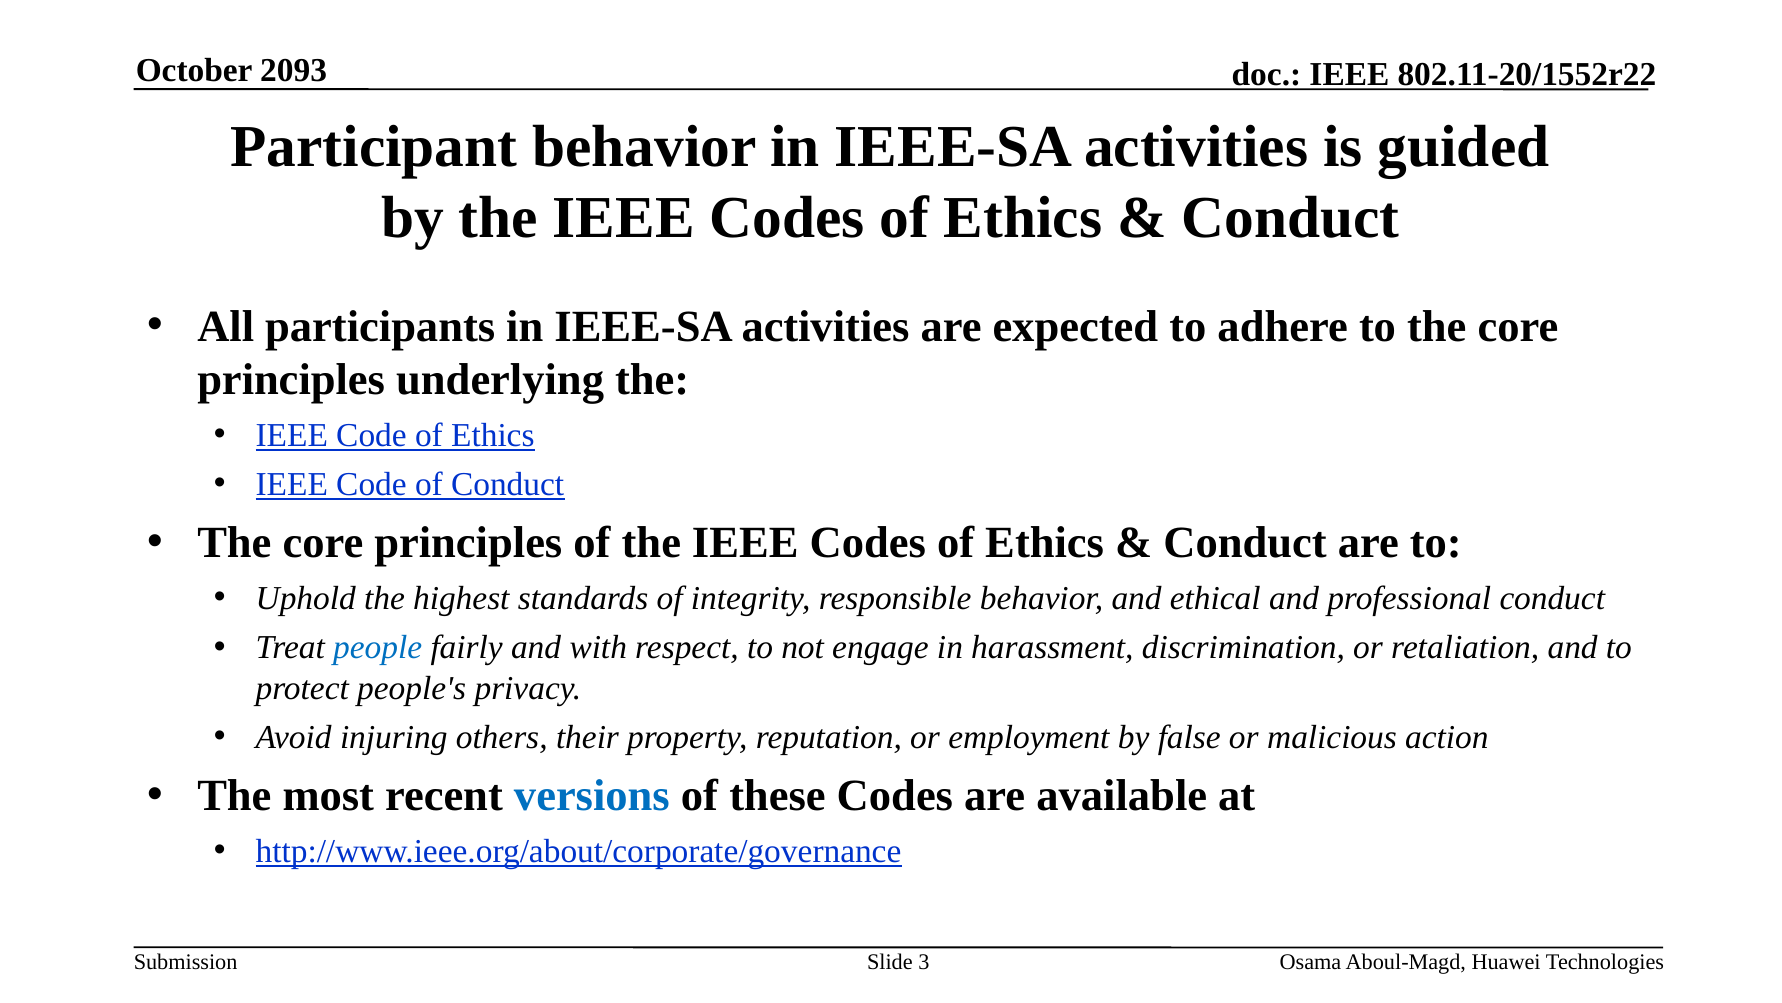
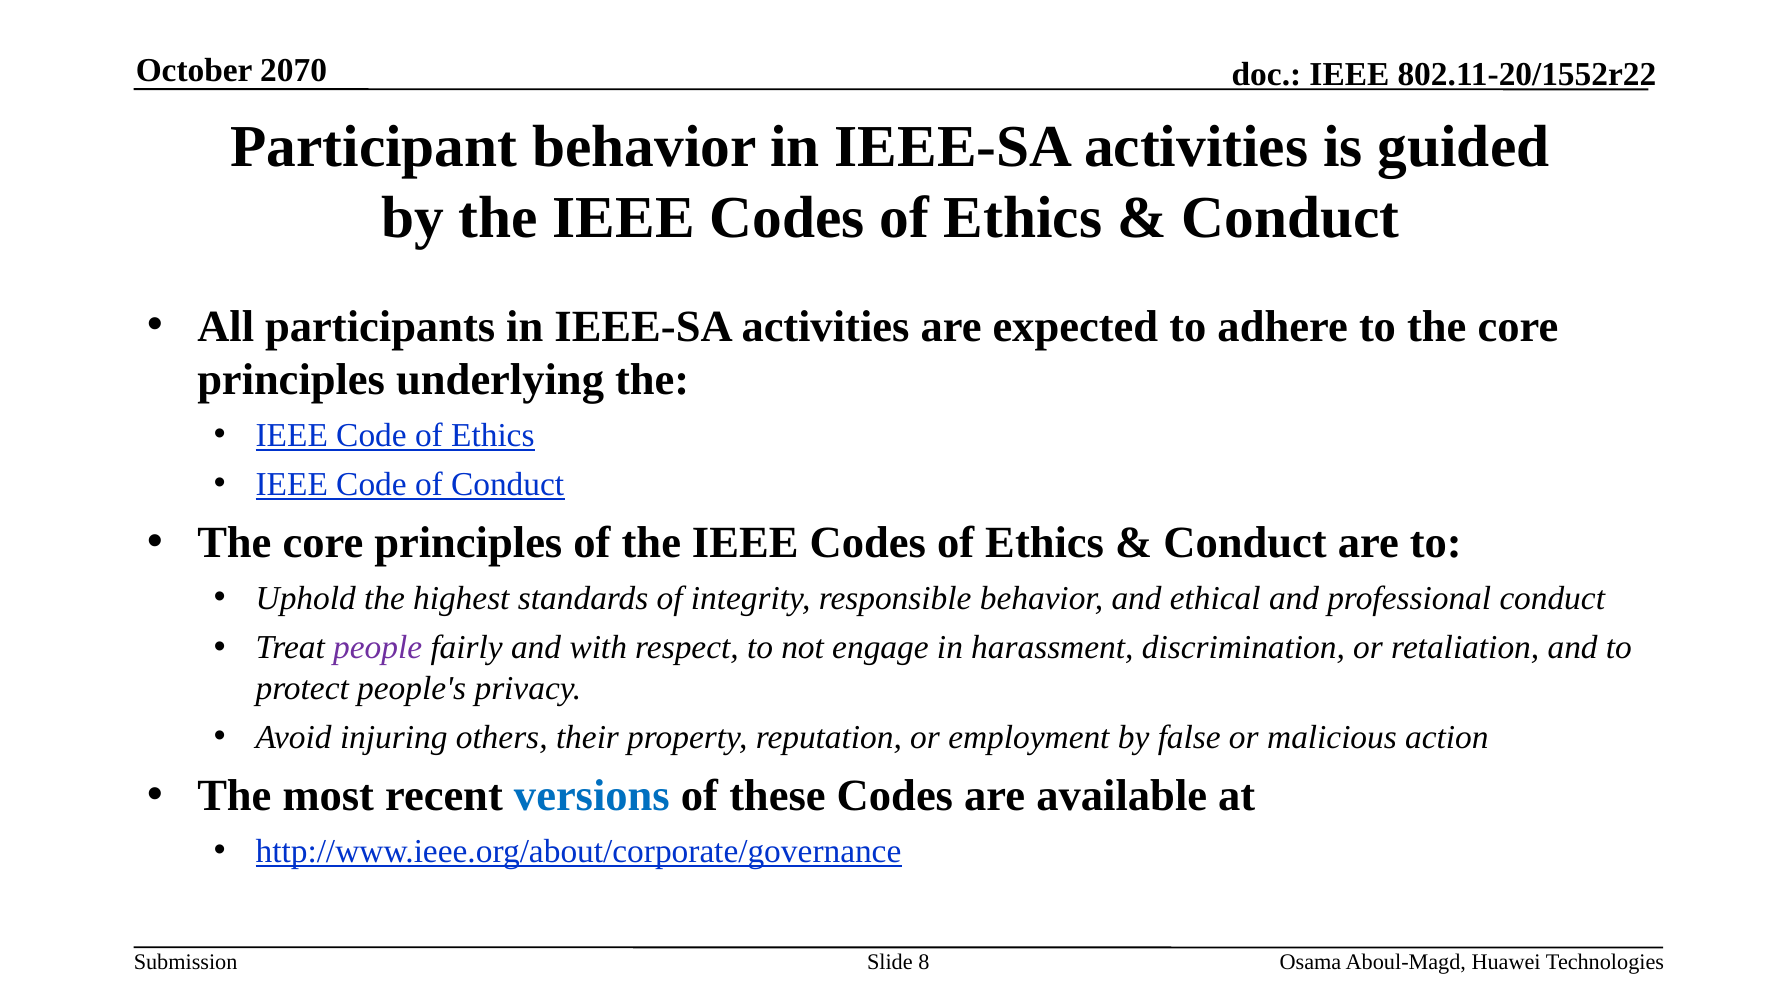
2093: 2093 -> 2070 (294, 71)
people colour: blue -> purple (378, 648)
3: 3 -> 8 (924, 961)
